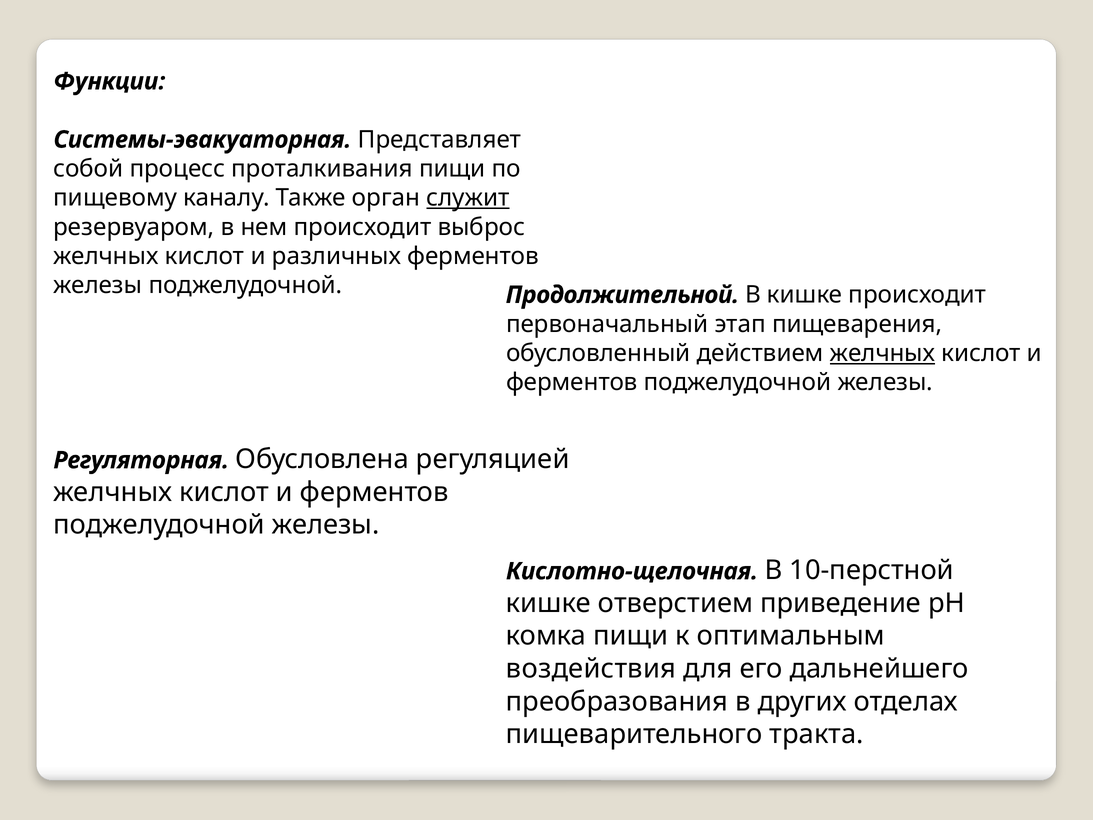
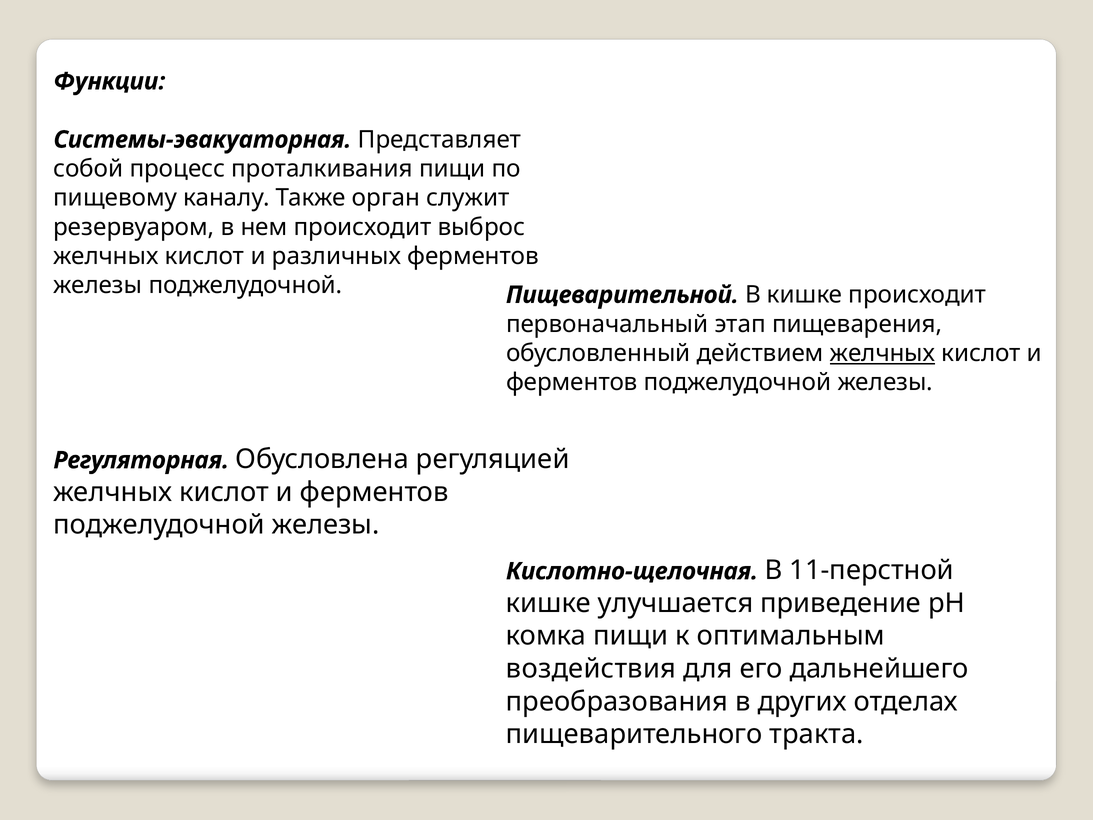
служит underline: present -> none (468, 198)
Продолжительной: Продолжительной -> Пищеварительной (622, 295)
10-перстной: 10-перстной -> 11-перстной (872, 570)
отверстием: отверстием -> улучшается (676, 603)
